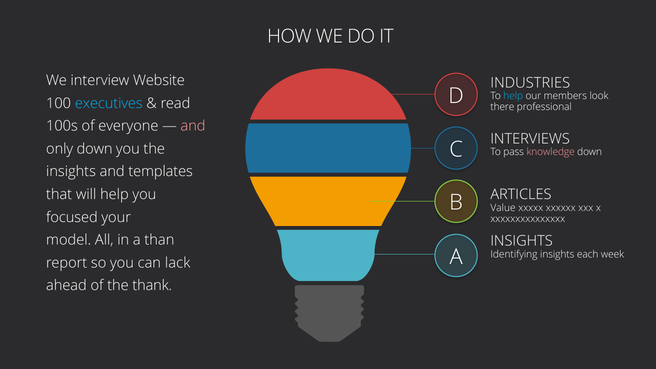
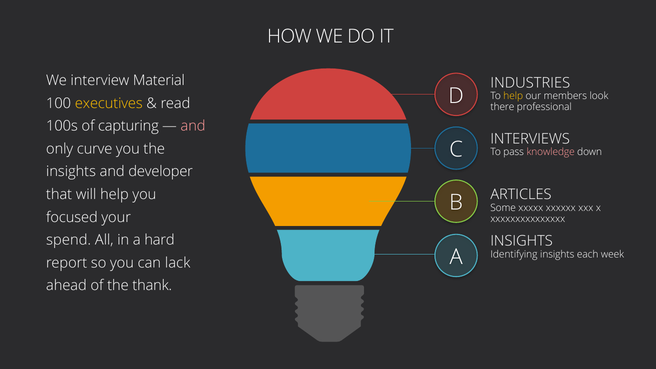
Website: Website -> Material (159, 81)
help colour: light blue -> yellow (513, 96)
executives colour: light blue -> yellow (109, 103)
everyone: everyone -> capturing (128, 126)
only down: down -> curve (95, 149)
templates: templates -> developer (161, 172)
Value: Value -> Some (503, 208)
model: model -> spend (69, 240)
than: than -> hard (159, 240)
